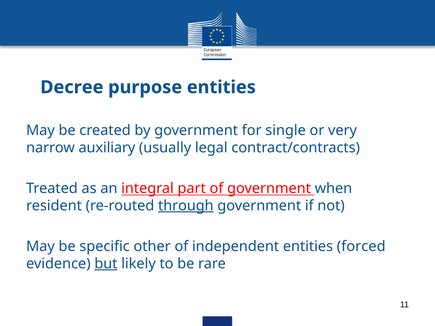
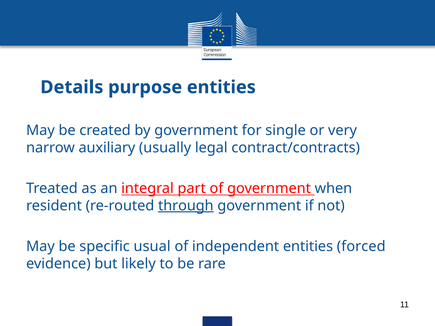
Decree: Decree -> Details (72, 87)
other: other -> usual (152, 246)
but underline: present -> none (106, 264)
